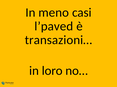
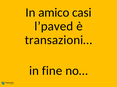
meno: meno -> amico (54, 13)
loro: loro -> fine (52, 71)
